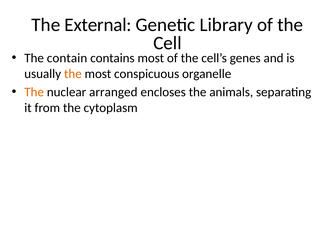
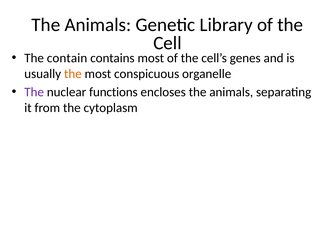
External: External -> Animals (98, 25)
The colour: orange -> purple (34, 92)
arranged: arranged -> functions (113, 92)
